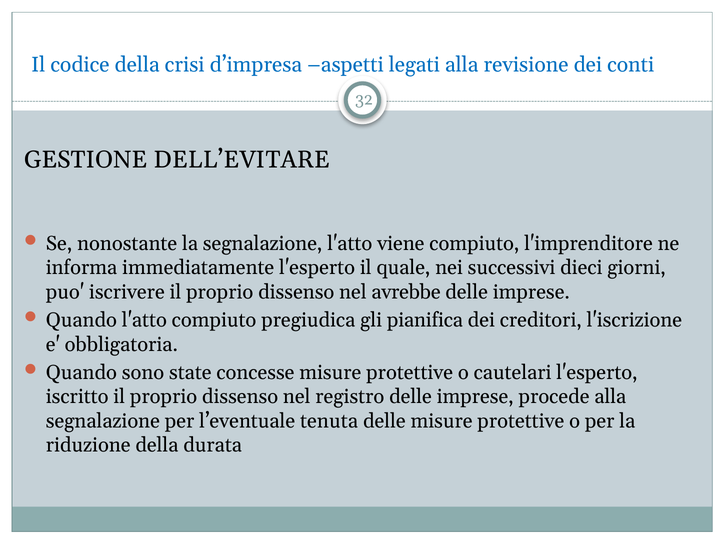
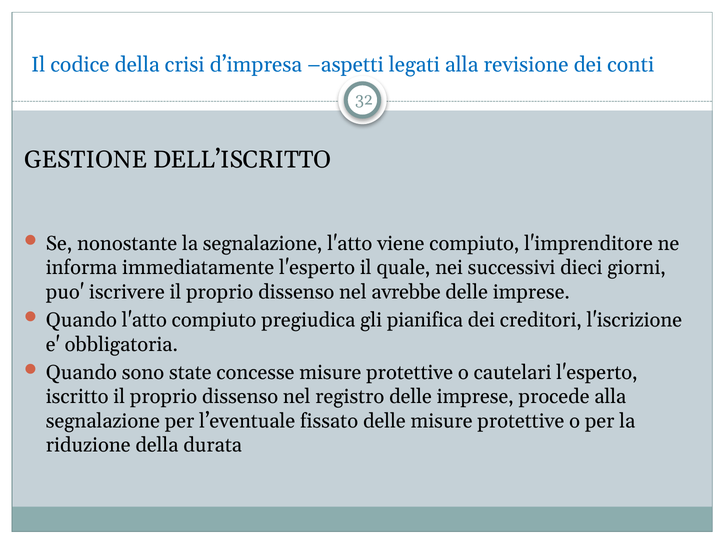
DELL’EVITARE: DELL’EVITARE -> DELL’ISCRITTO (242, 160)
tenuta: tenuta -> fissato (329, 421)
